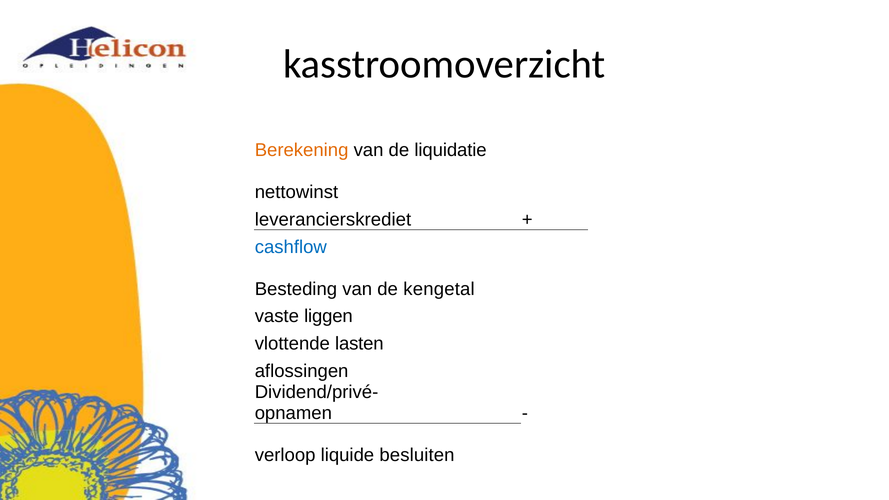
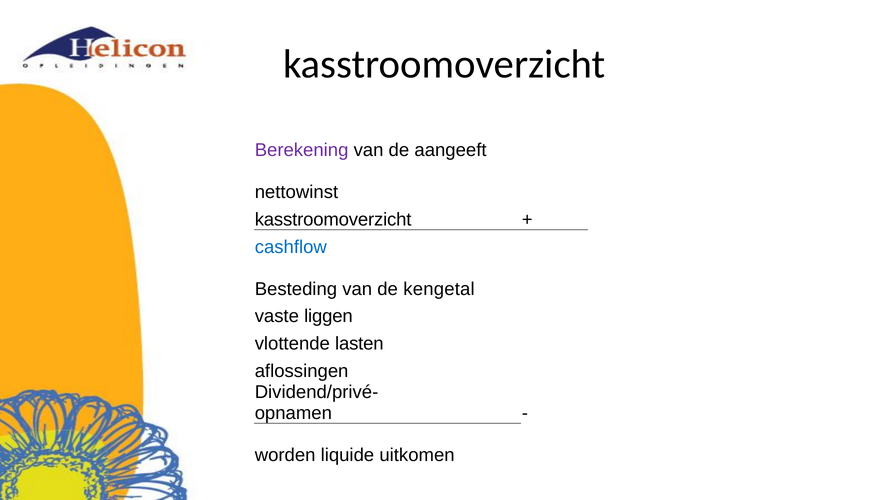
Berekening colour: orange -> purple (302, 150)
liquidatie: liquidatie -> aangeeft (451, 150)
leverancierskrediet: leverancierskrediet -> kasstroomoverzicht (333, 220)
verloop: verloop -> worden (285, 455)
besluiten: besluiten -> uitkomen (417, 455)
